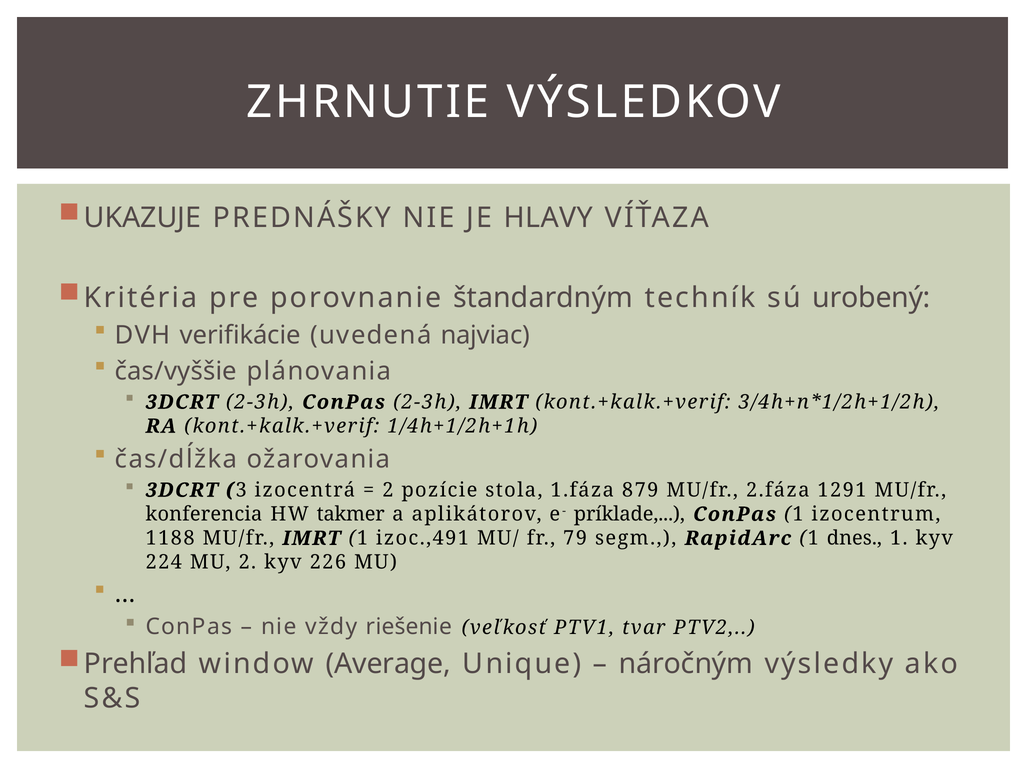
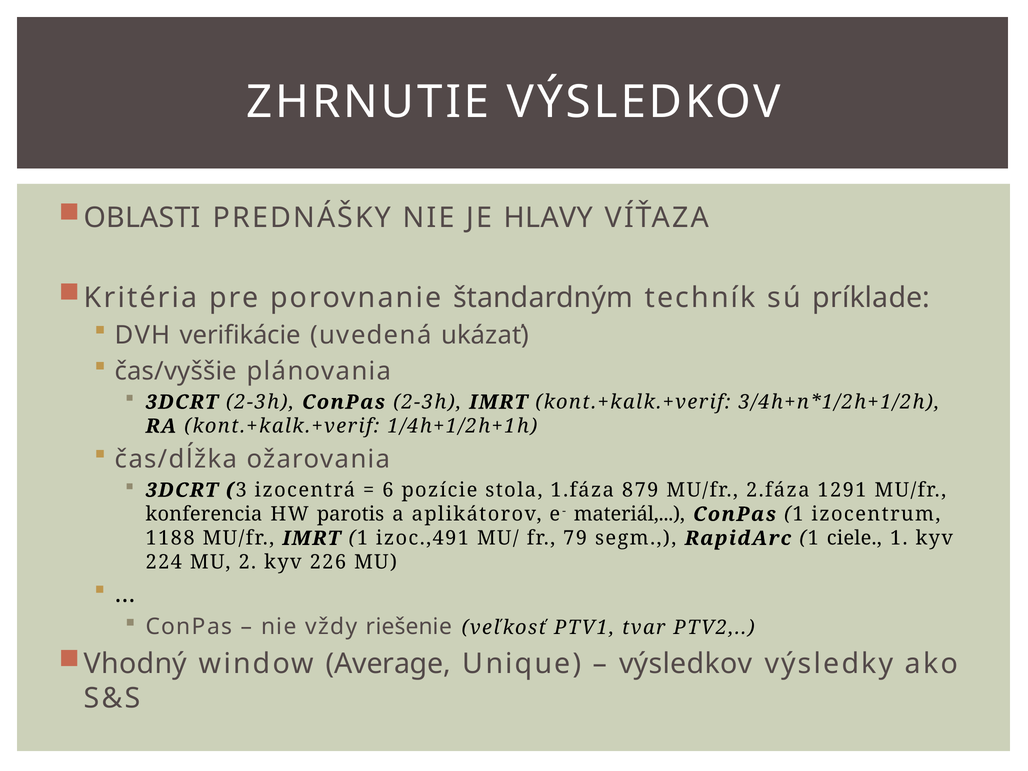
UKAZUJE: UKAZUJE -> OBLASTI (142, 218)
urobený: urobený -> príklade (871, 298)
najviac: najviac -> ukázať (485, 335)
2: 2 -> 6 (388, 490)
takmer: takmer -> parotis (351, 514)
príklade: príklade -> materiál (629, 514)
dnes: dnes -> ciele (854, 538)
Prehľad: Prehľad -> Vhodný (135, 664)
náročným: náročným -> výsledkov (686, 664)
